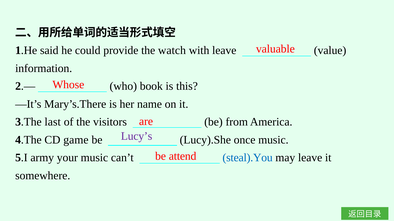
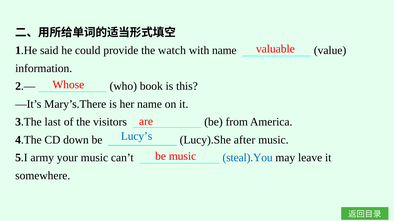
with leave: leave -> name (224, 51)
Lucy’s colour: purple -> blue (137, 136)
game: game -> down (76, 140)
once: once -> after (245, 140)
be attend: attend -> music (183, 157)
